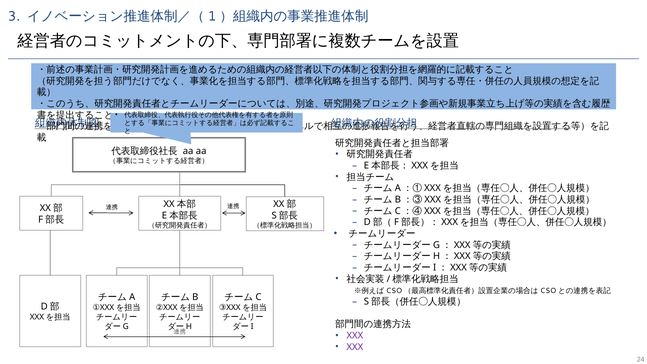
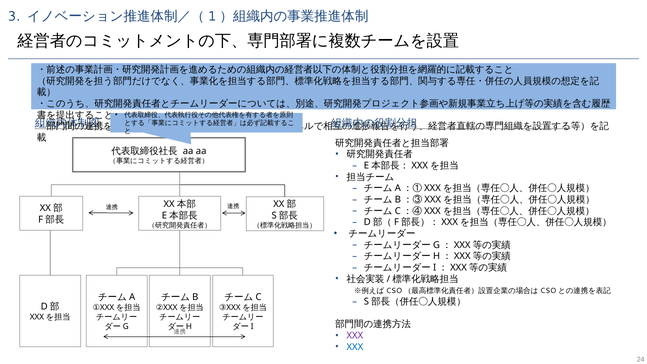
XXX colour: purple -> blue (355, 347)
